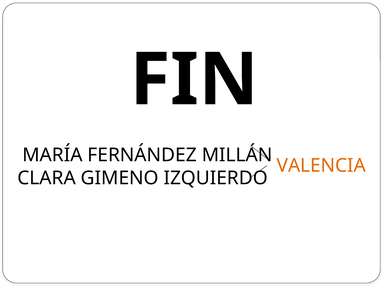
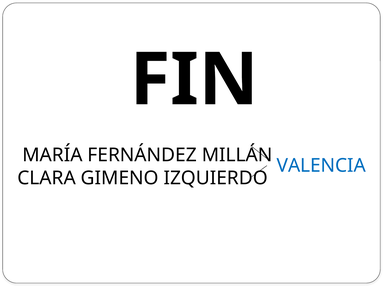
VALENCIA colour: orange -> blue (321, 166)
